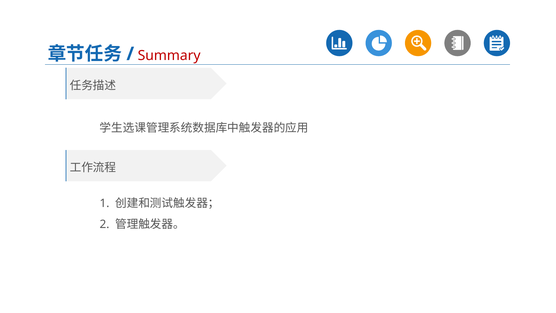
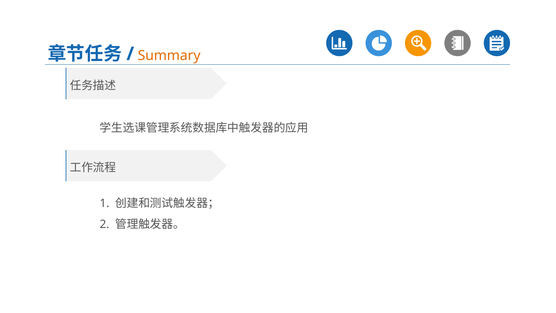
Summary colour: red -> orange (169, 55)
